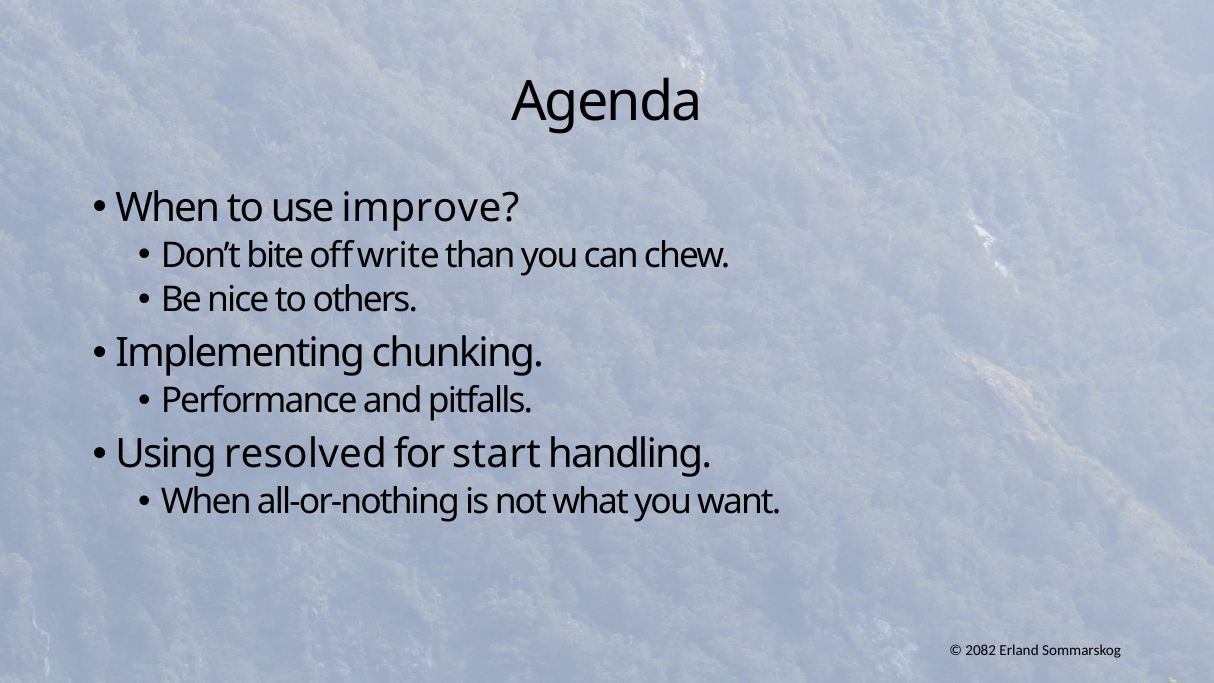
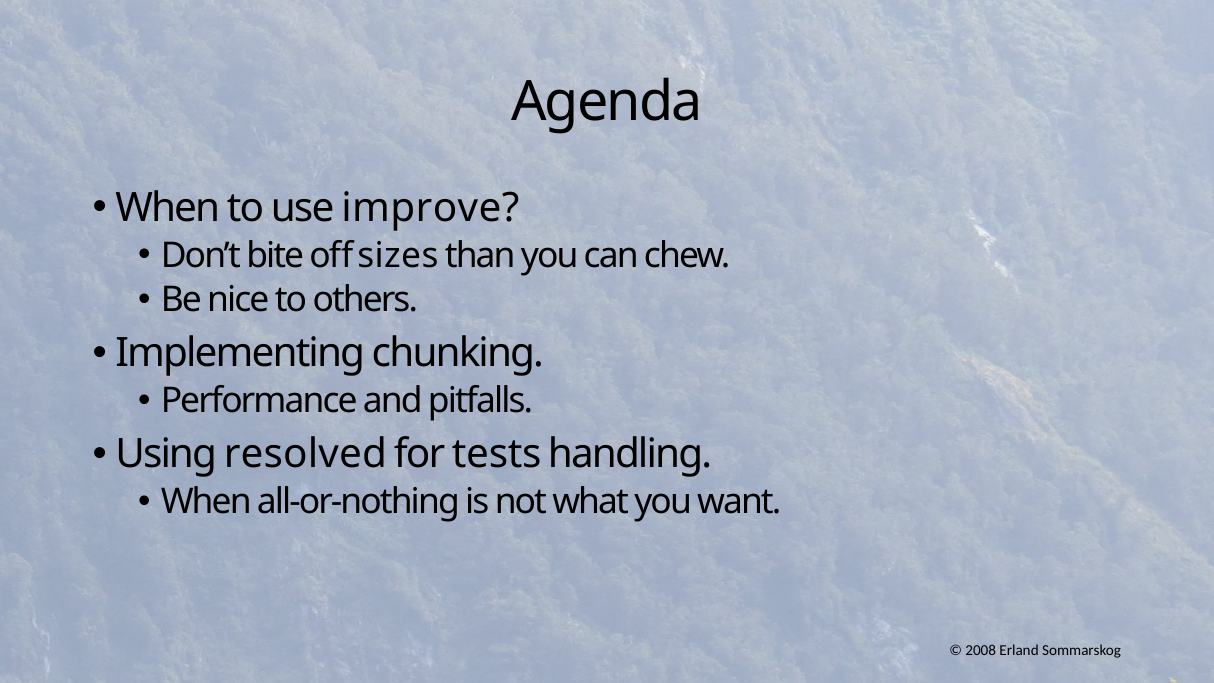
write: write -> sizes (398, 255)
start: start -> tests (497, 454)
2082: 2082 -> 2008 (981, 650)
